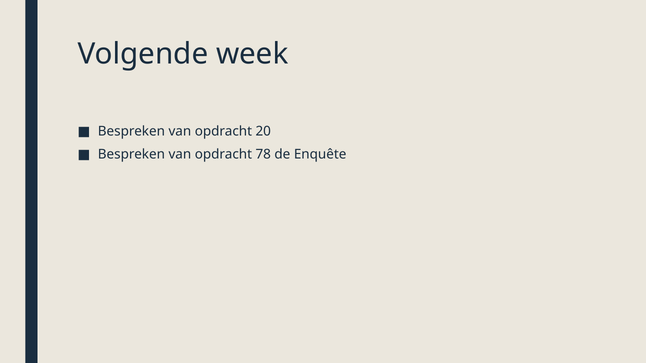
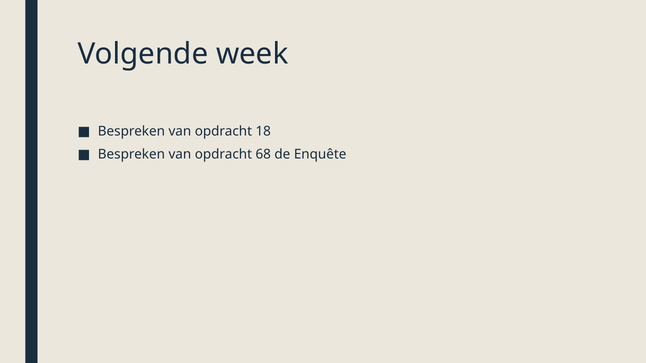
20: 20 -> 18 (263, 131)
78: 78 -> 68 (263, 155)
